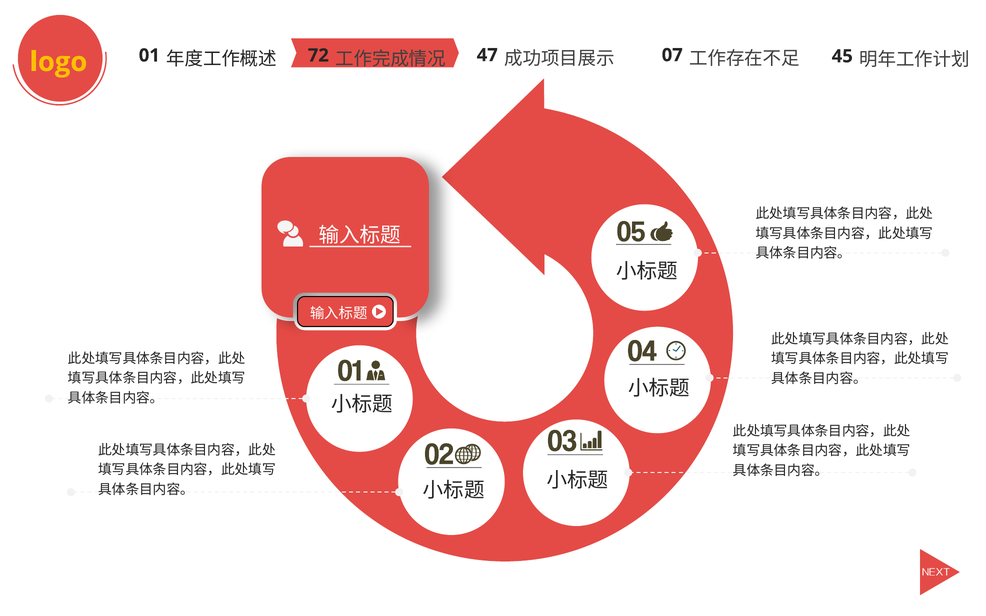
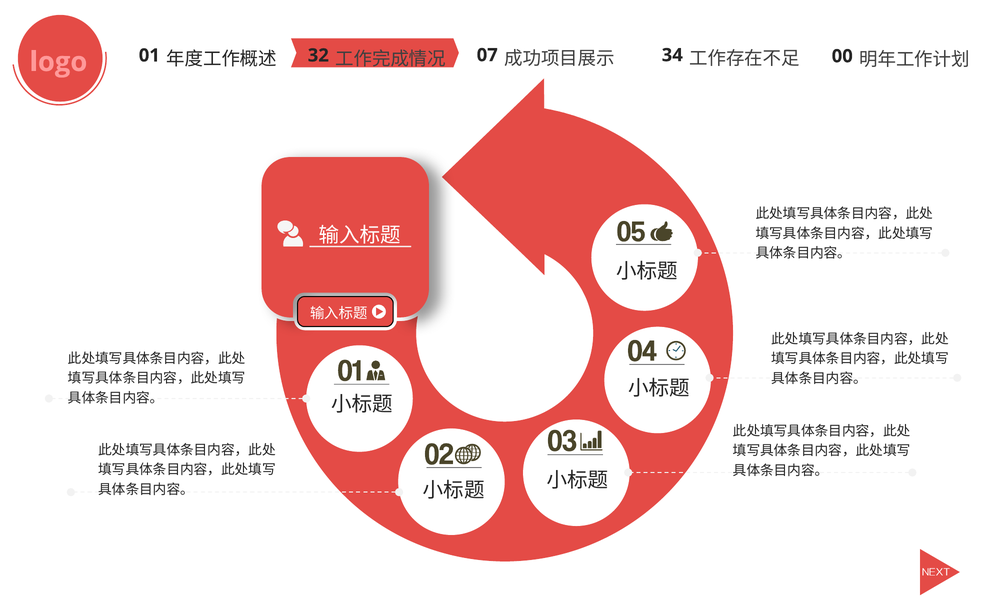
logo colour: yellow -> pink (58, 62)
72: 72 -> 32 (318, 55)
47: 47 -> 07 (487, 55)
07: 07 -> 34 (672, 55)
45: 45 -> 00 (842, 56)
